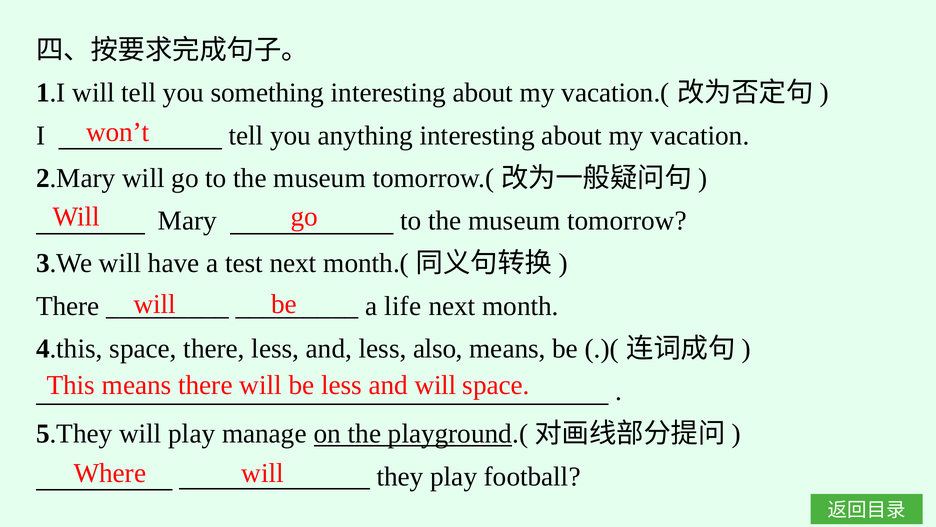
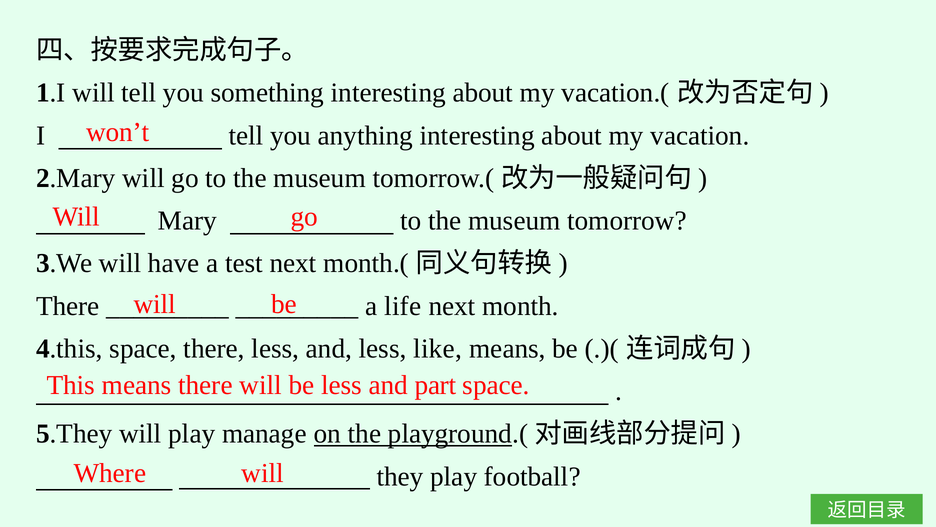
also: also -> like (438, 348)
and will: will -> part (435, 385)
